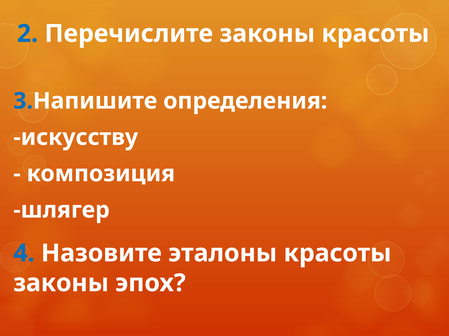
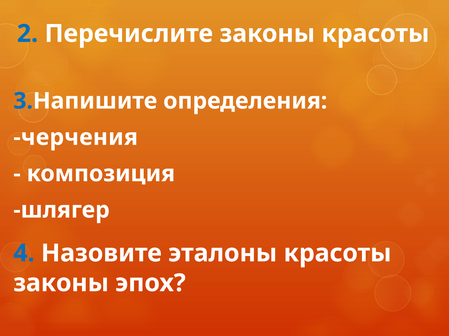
искусству: искусству -> черчения (76, 138)
